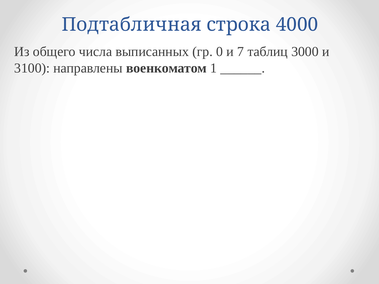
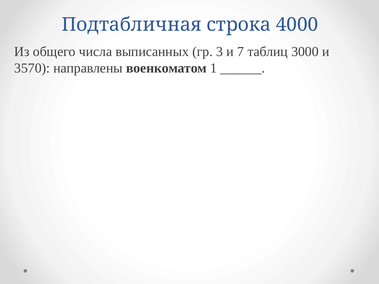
0: 0 -> 3 (220, 52)
3100: 3100 -> 3570 (32, 68)
